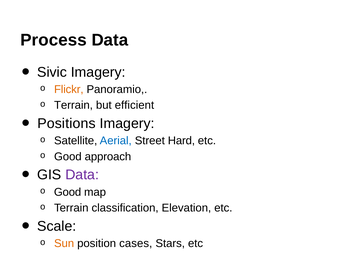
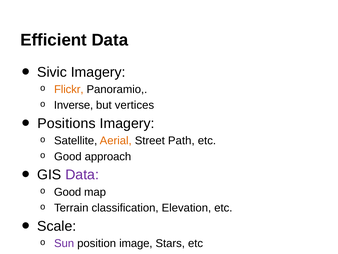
Process: Process -> Efficient (54, 40)
Terrain: Terrain -> Inverse (74, 105)
efficient: efficient -> vertices (134, 105)
Aerial colour: blue -> orange (116, 140)
Hard: Hard -> Path (181, 140)
Sun colour: orange -> purple (64, 243)
cases: cases -> image (136, 243)
